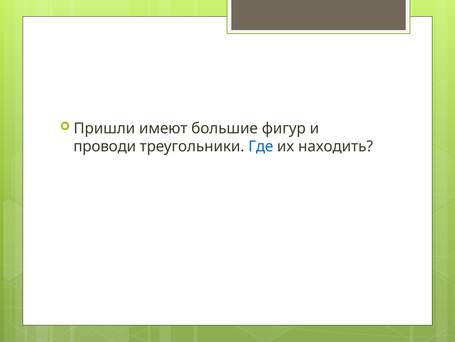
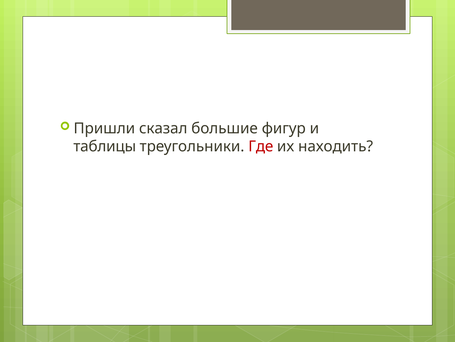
имеют: имеют -> сказал (163, 128)
проводи: проводи -> таблицы (105, 146)
Где colour: blue -> red (261, 146)
